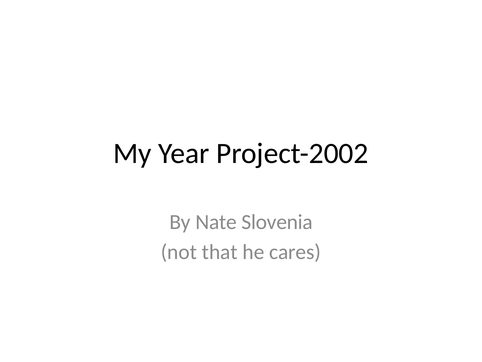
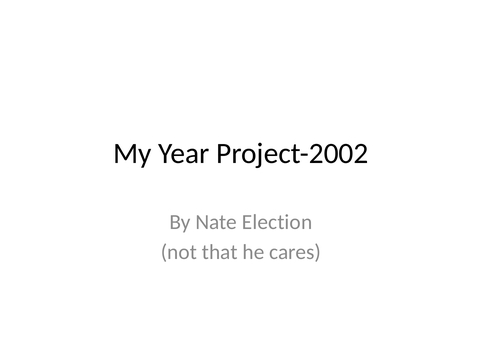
Slovenia: Slovenia -> Election (277, 222)
